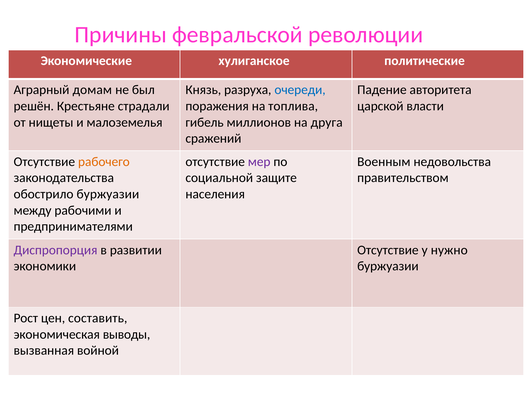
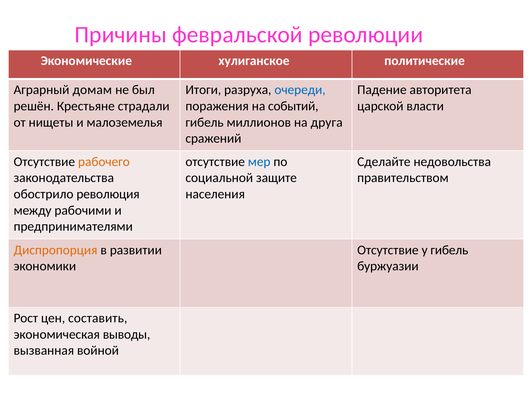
Князь: Князь -> Итоги (203, 90)
топлива: топлива -> событий (293, 106)
мер colour: purple -> blue (259, 162)
Военным: Военным -> Сделайте (384, 162)
обострило буржуазии: буржуазии -> революция (108, 194)
Диспропорция colour: purple -> orange (56, 250)
у нужно: нужно -> гибель (449, 250)
